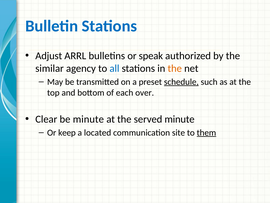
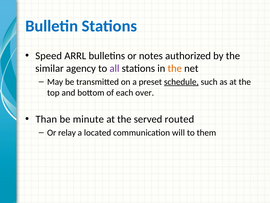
Adjust: Adjust -> Speed (49, 56)
speak: speak -> notes (151, 56)
all colour: blue -> purple (114, 68)
Clear: Clear -> Than (46, 119)
served minute: minute -> routed (179, 119)
keep: keep -> relay (67, 132)
site: site -> will (178, 132)
them underline: present -> none (206, 132)
